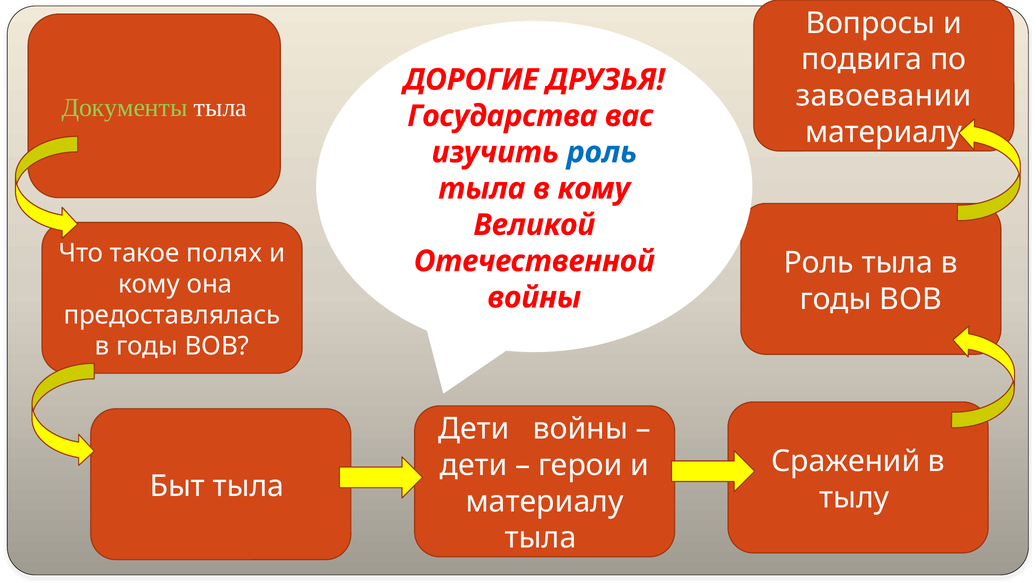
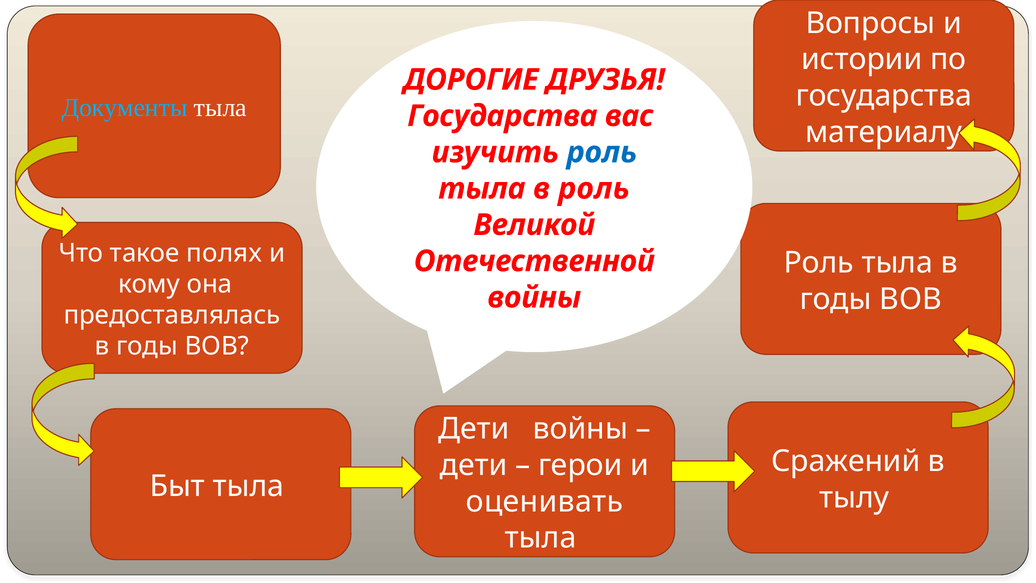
подвига: подвига -> истории (862, 59)
завоевании: завоевании -> государства (884, 96)
Документы colour: light green -> light blue (124, 108)
в кому: кому -> роль (594, 189)
материалу: материалу -> оценивать (544, 501)
